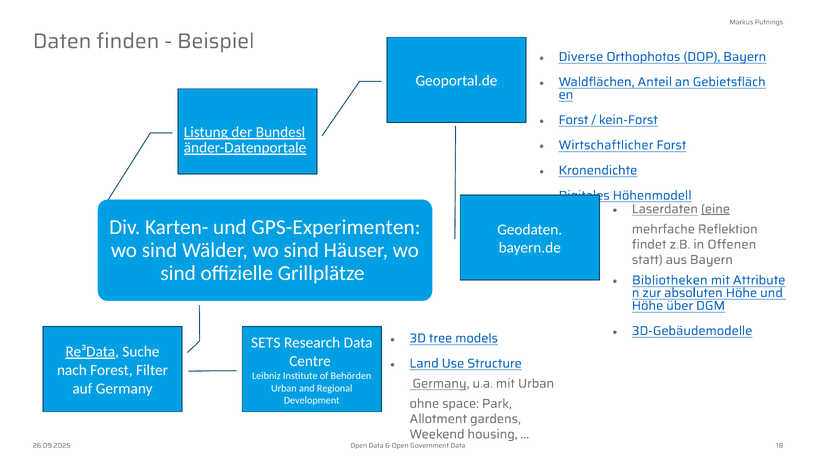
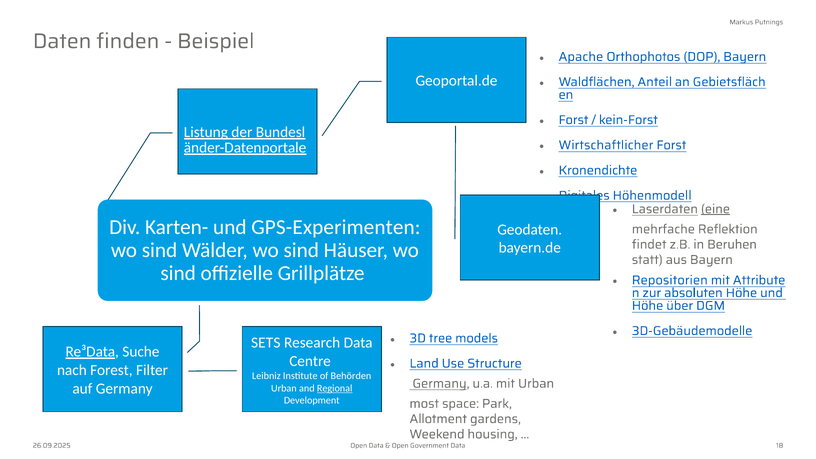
Diverse: Diverse -> Apache (581, 57)
Offenen: Offenen -> Beruhen (732, 244)
Bibliotheken: Bibliotheken -> Repositorien (670, 280)
Regional underline: none -> present (335, 388)
ohne: ohne -> most (424, 404)
